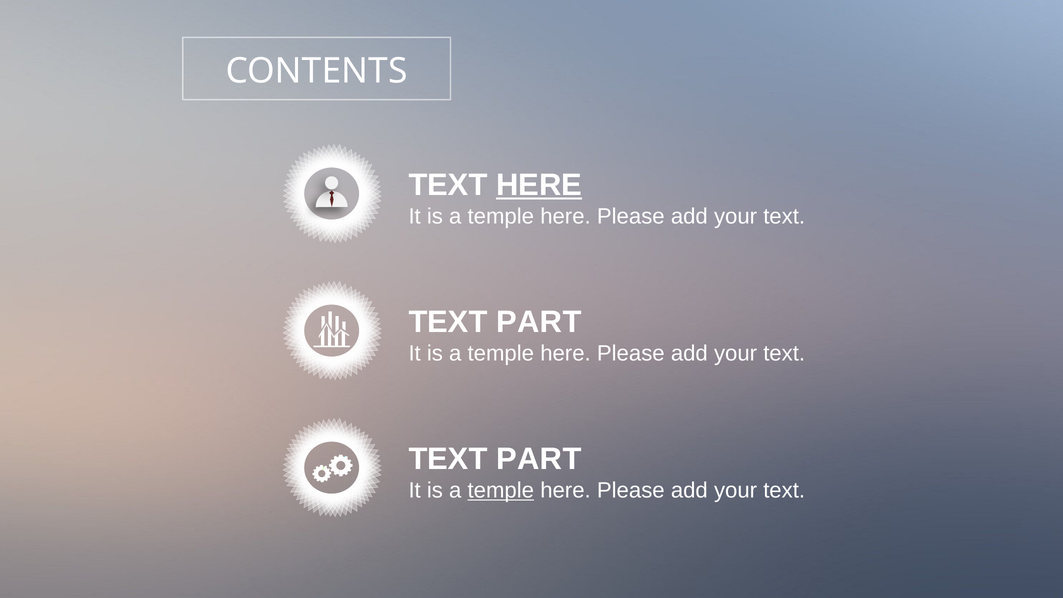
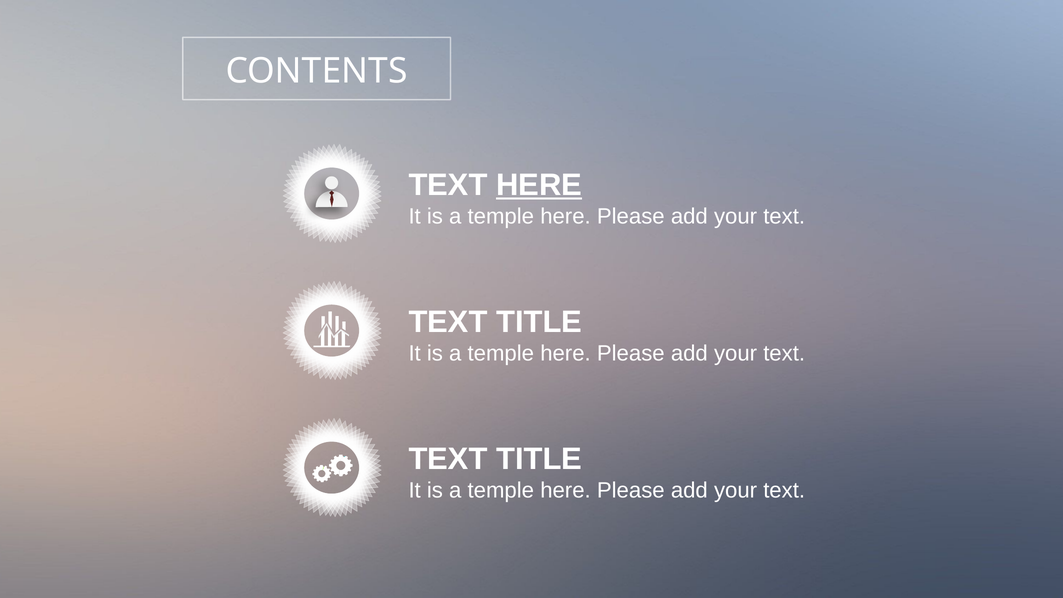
PART: PART -> TITLE (539, 322)
PART: PART -> TITLE (539, 459)
temple underline: present -> none (501, 490)
